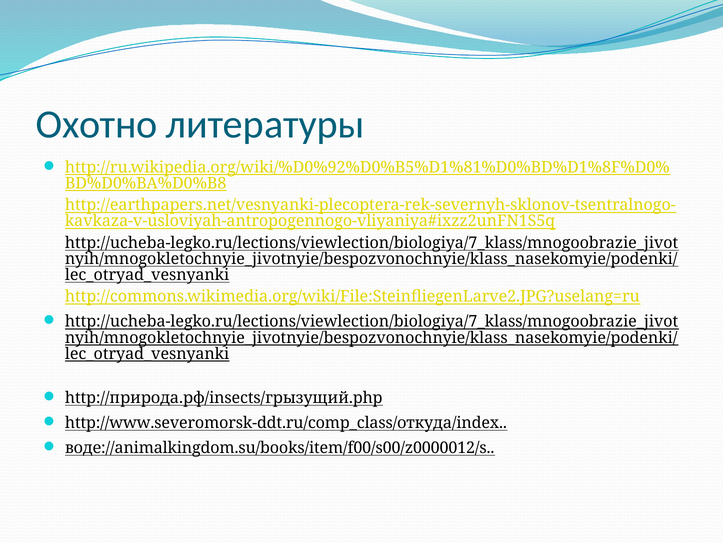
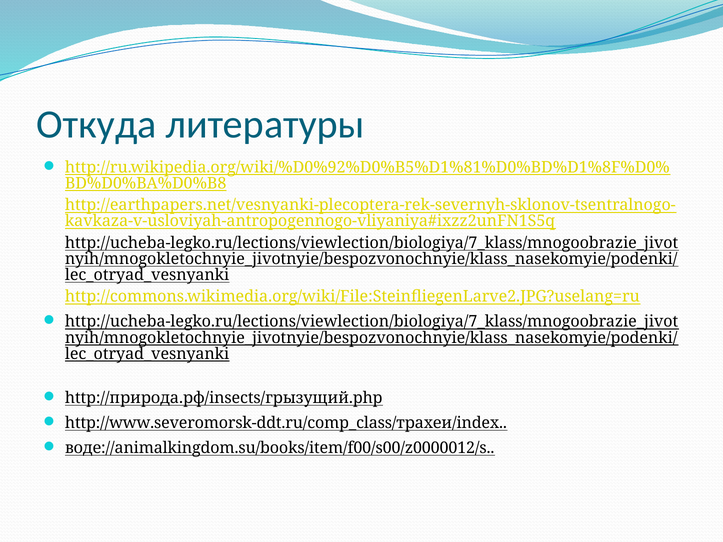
Охотно: Охотно -> Откуда (96, 125)
http://www.severomorsk-ddt.ru/comp_class/откуда/index: http://www.severomorsk-ddt.ru/comp_class/откуда/index -> http://www.severomorsk-ddt.ru/comp_class/трахеи/index (286, 423)
